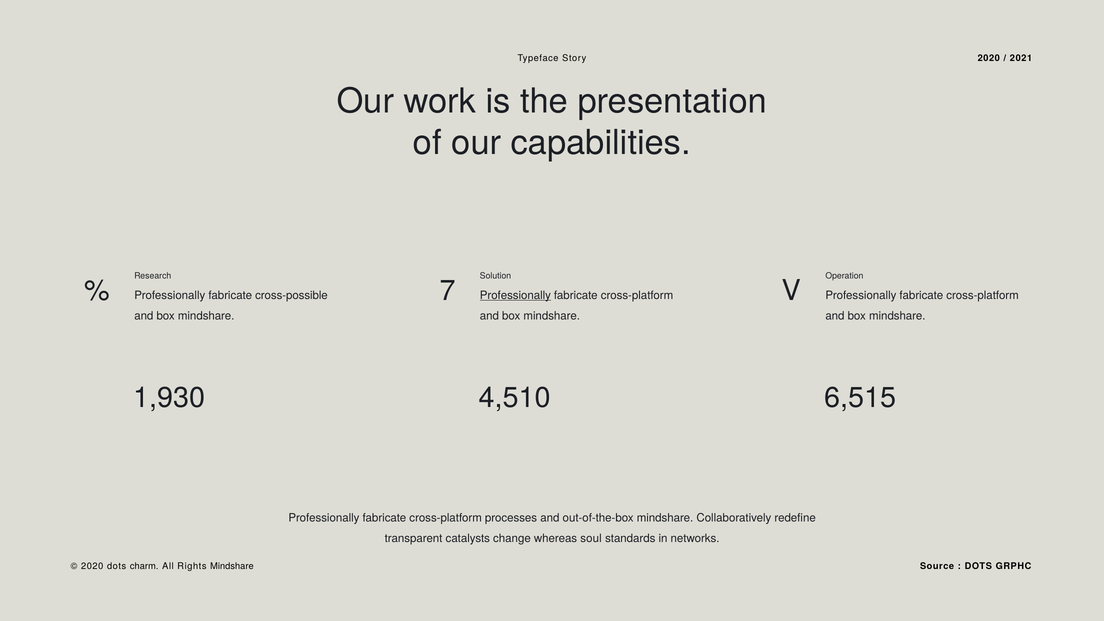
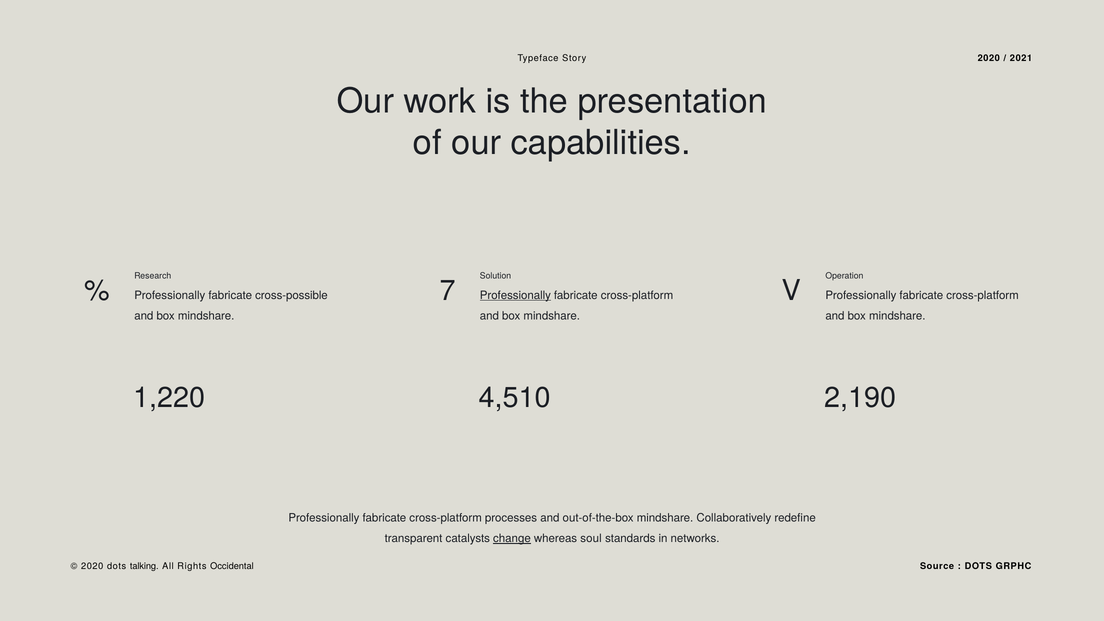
1,930: 1,930 -> 1,220 (169, 398)
6,515: 6,515 -> 2,190 (860, 398)
change underline: none -> present (512, 538)
charm: charm -> talking (144, 566)
Rights Mindshare: Mindshare -> Occidental (232, 566)
